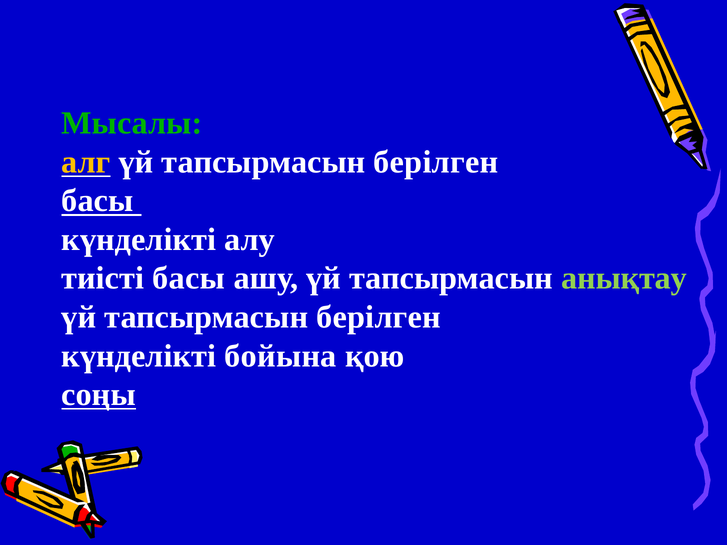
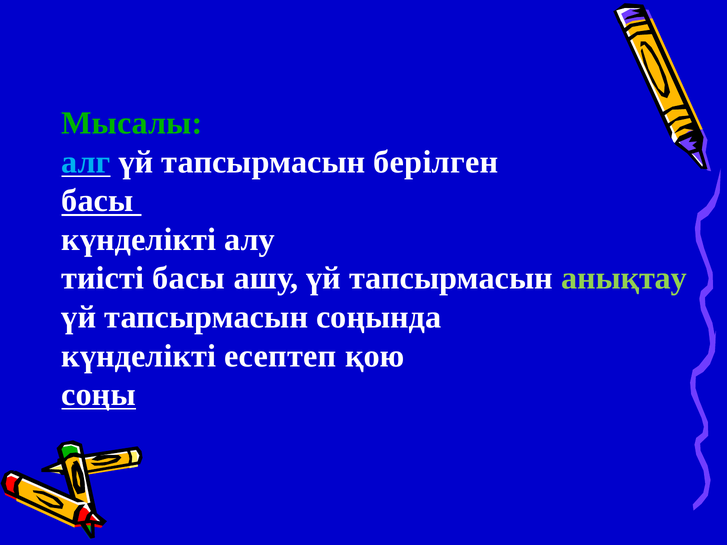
алг colour: yellow -> light blue (86, 162)
берілген: берілген -> соңында (379, 317)
бойына: бойына -> есептеп (280, 356)
